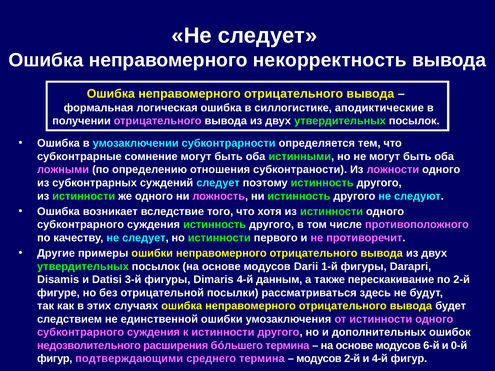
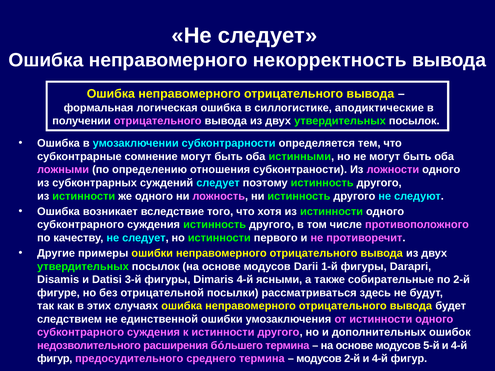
данным: данным -> ясными (279, 280)
перескакивание: перескакивание -> собирательные (391, 280)
6-й: 6-й -> 5-й (431, 346)
0-й: 0-й -> 4-й (459, 346)
подтверждающими: подтверждающими -> предосудительного (129, 359)
